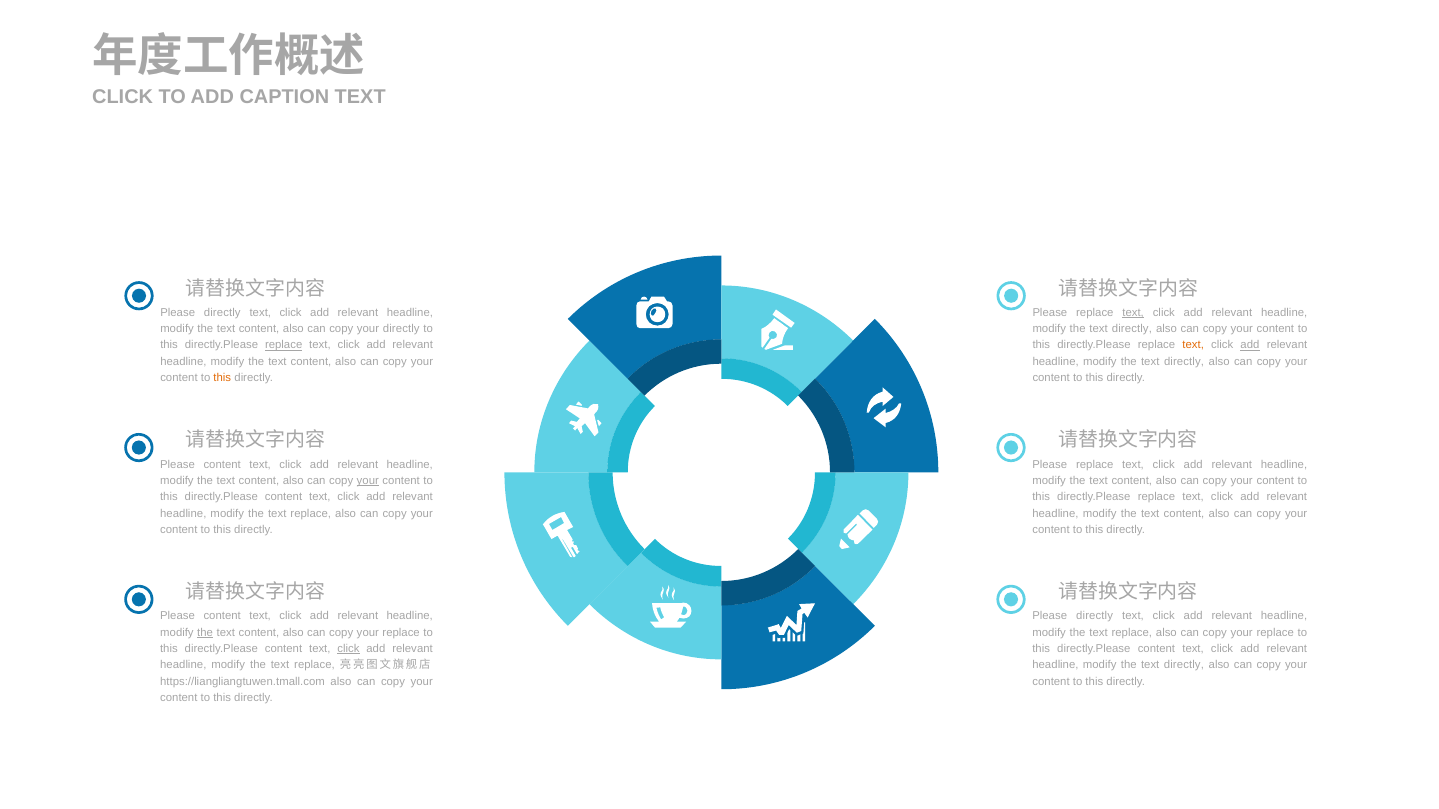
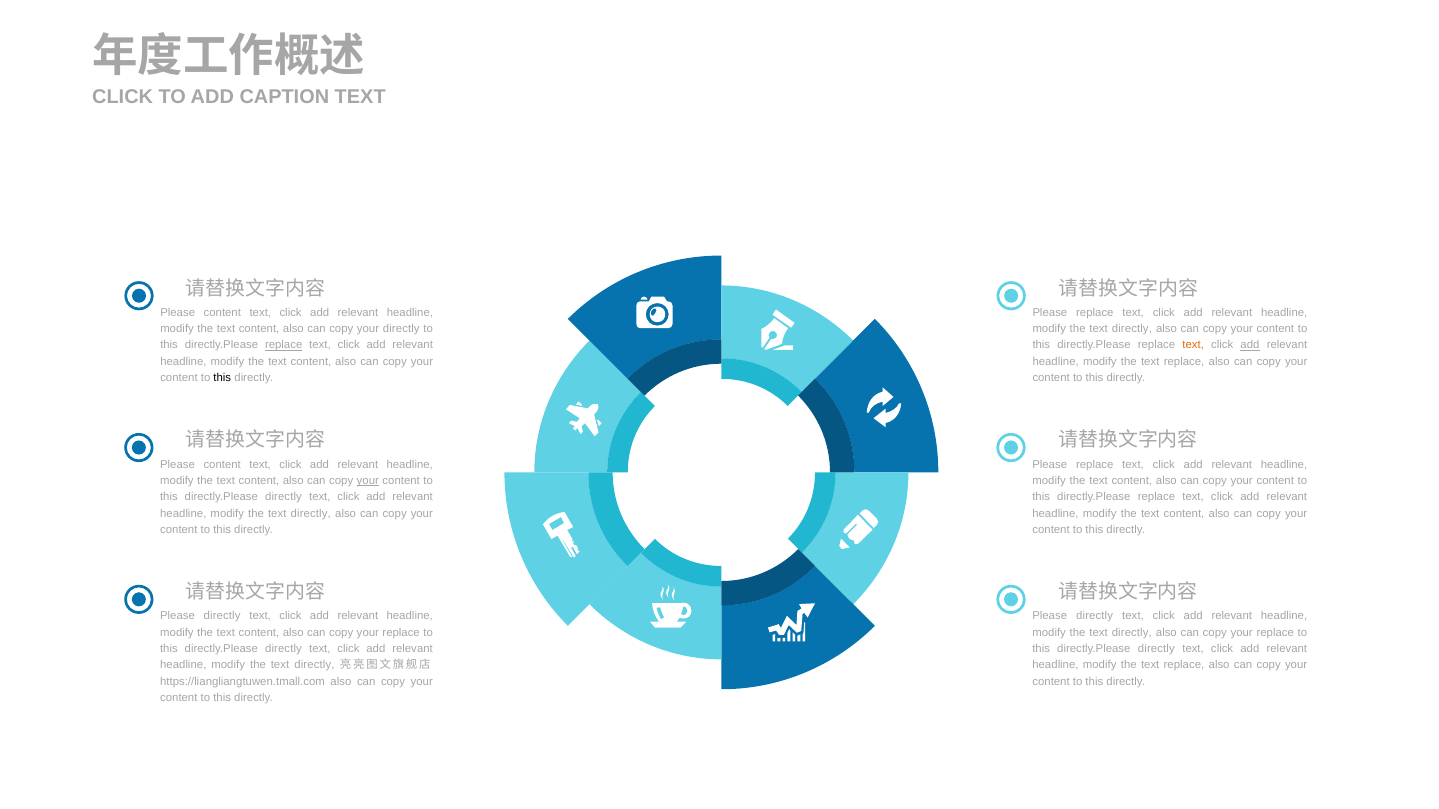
directly: directly -> content (222, 313)
text underline: present -> none (1133, 313)
directly: directly -> replace (1184, 362)
this colour: orange -> black (222, 378)
content: content -> directly (283, 497)
replace: replace -> directly (311, 514)
content: content -> directly (222, 617)
the underline: present -> none (205, 633)
replace: replace -> directly (1132, 633)
content: content -> directly (283, 649)
click underline: present -> none (348, 649)
content: content -> directly (1156, 649)
replace: replace -> directly (314, 665)
directly: directly -> replace (1184, 665)
